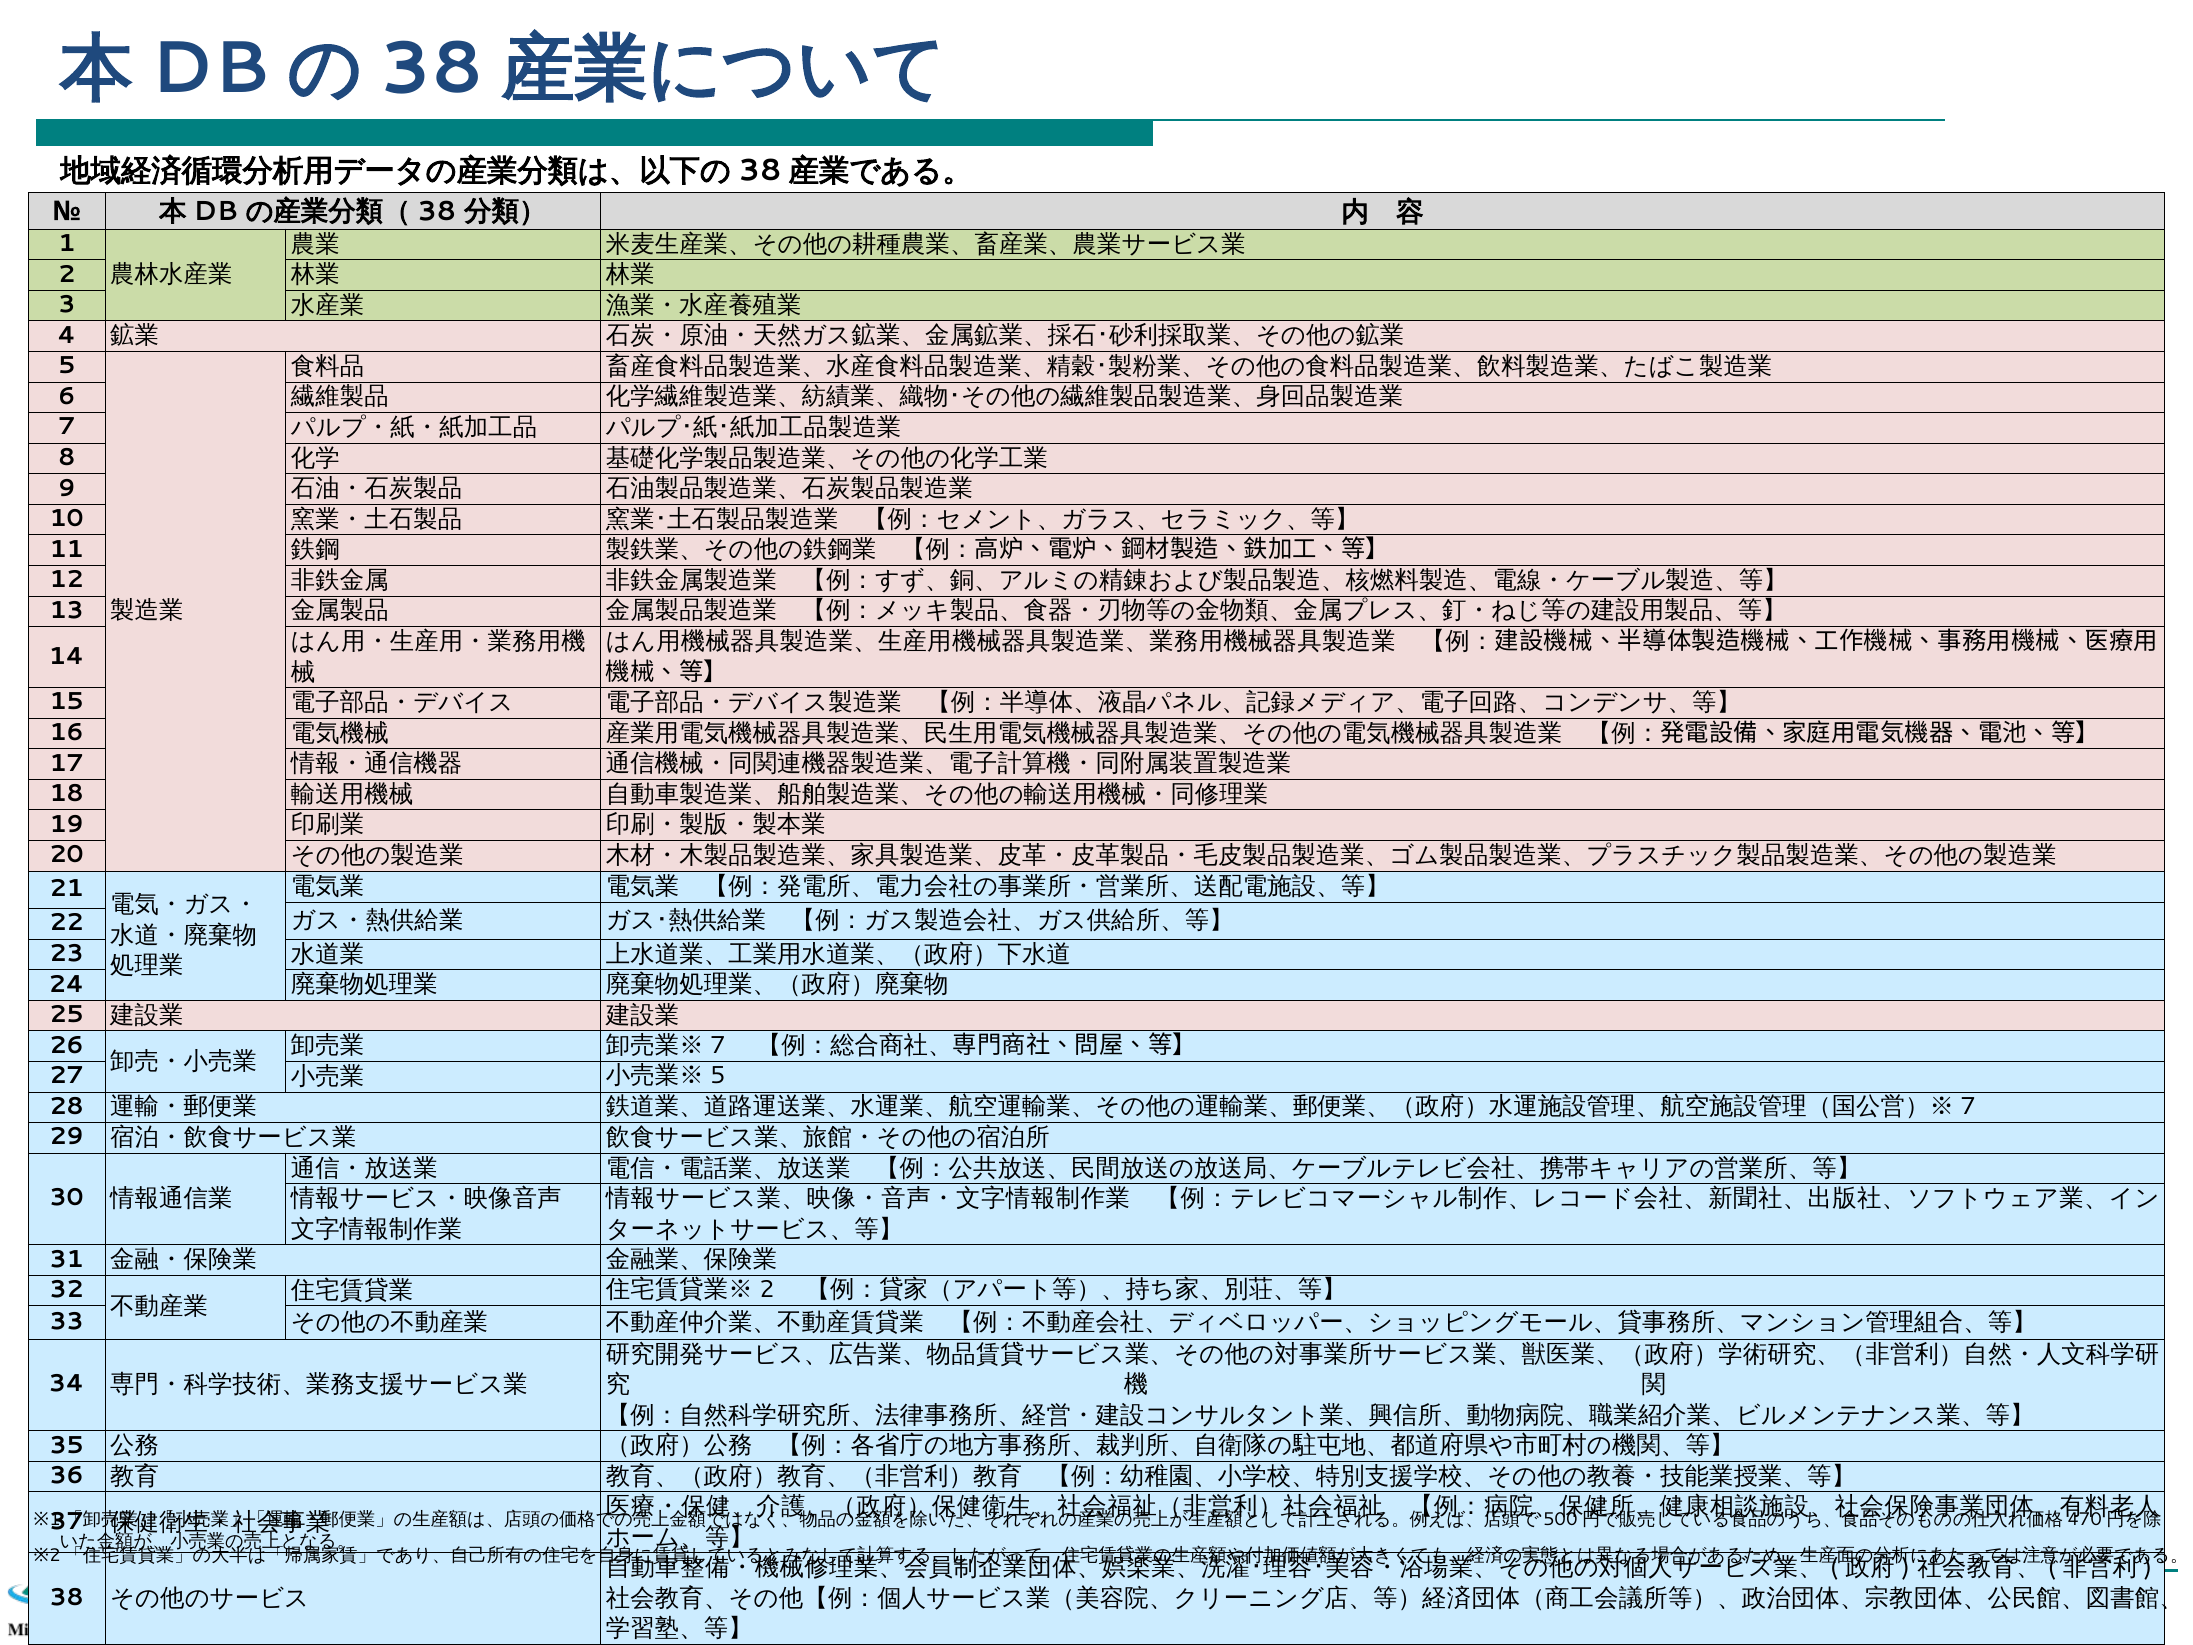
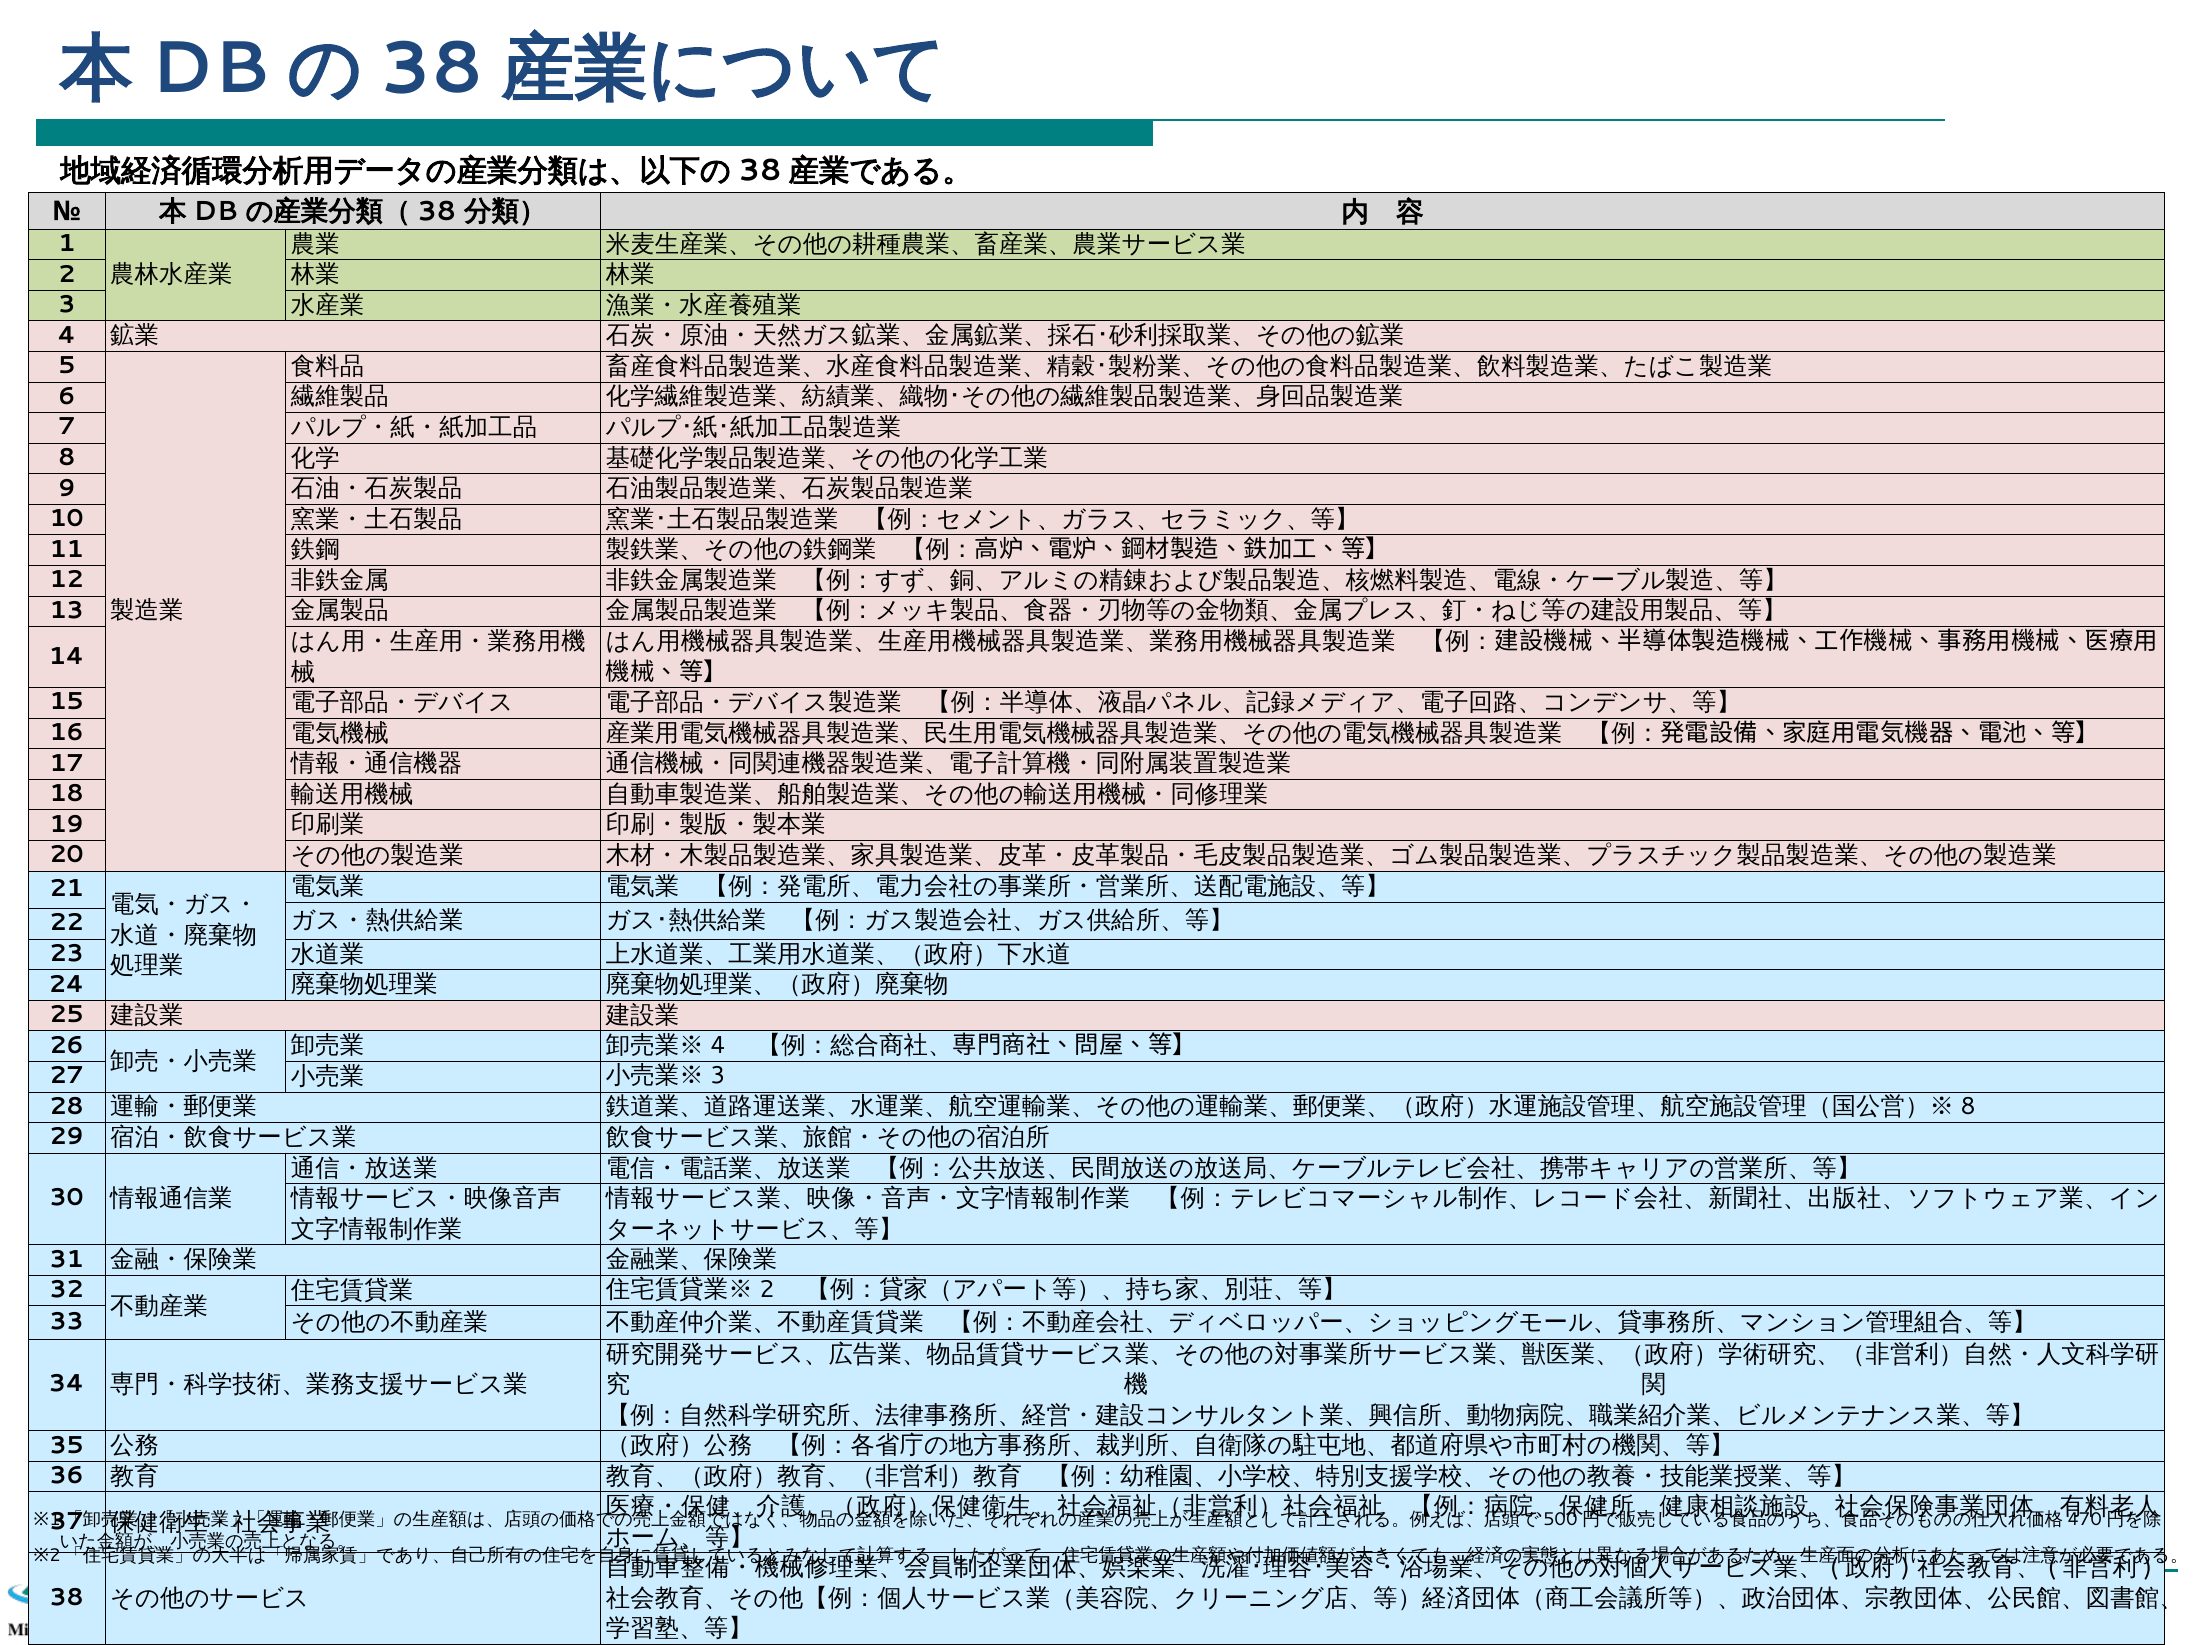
7: 7 -> 4 (718, 1045)
5: 5 -> 3 (718, 1076)
7: 7 -> 8 (1968, 1106)
